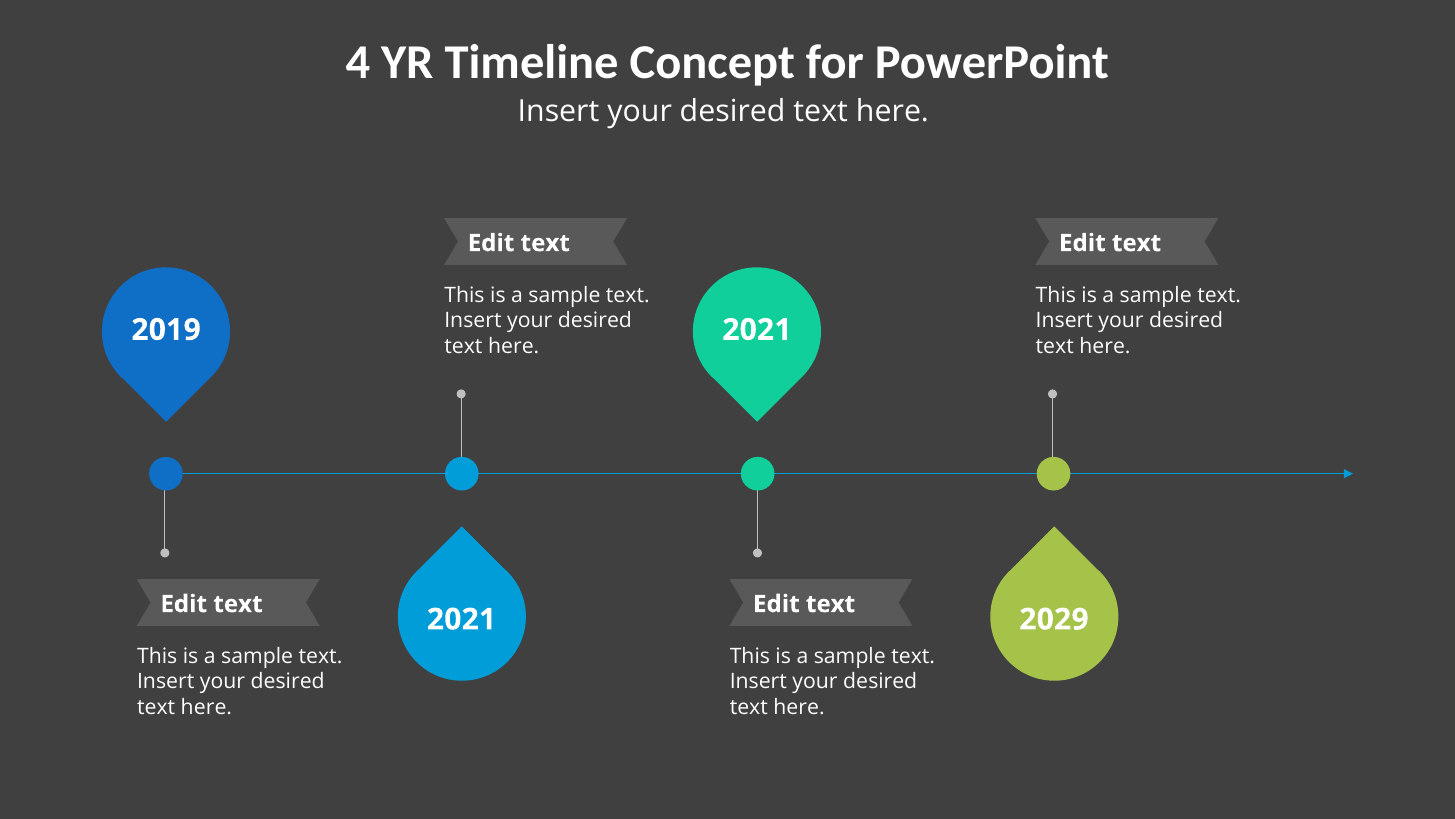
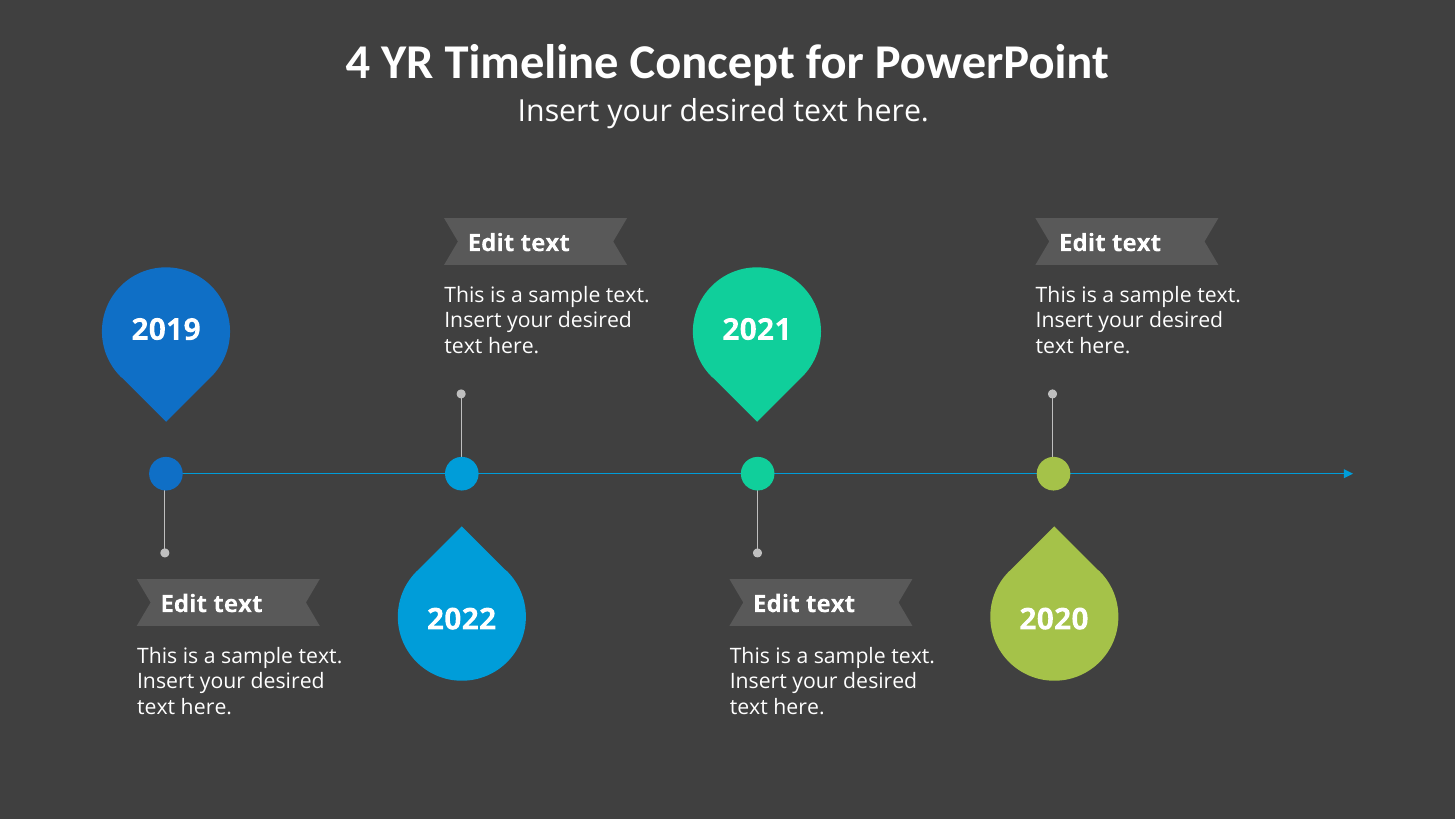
2021: 2021 -> 2022 (462, 619)
2029: 2029 -> 2020 (1054, 619)
